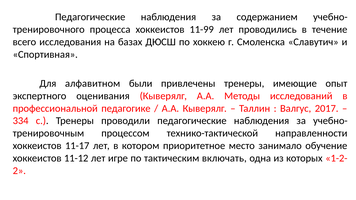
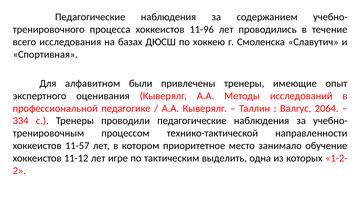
11-99: 11-99 -> 11-96 (202, 30)
2017: 2017 -> 2064 (327, 108)
11-17: 11-17 -> 11-57 (77, 146)
включать: включать -> выделить (224, 158)
